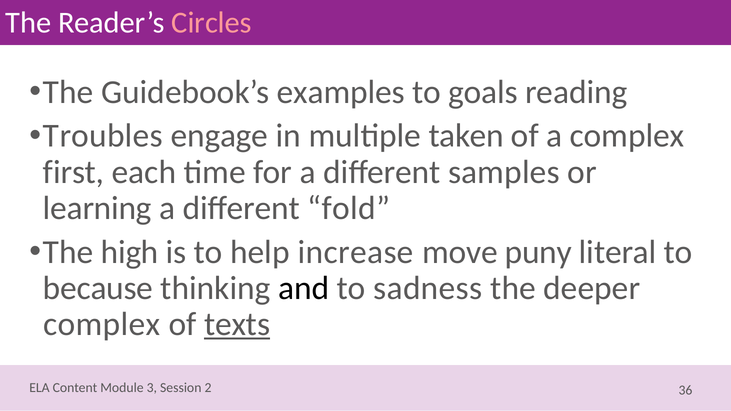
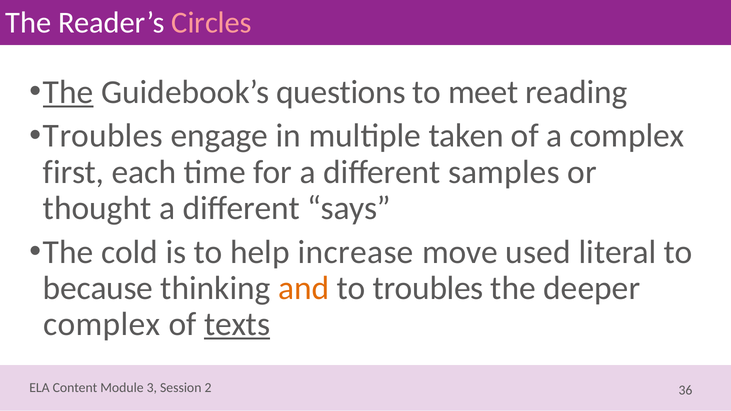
The underline: none -> present (68, 92)
examples: examples -> questions (341, 92)
goals: goals -> meet (483, 92)
learning: learning -> thought (97, 208)
fold: fold -> says (349, 208)
high: high -> cold (130, 252)
puny: puny -> used (538, 252)
and colour: black -> orange (304, 288)
to sadness: sadness -> troubles (428, 288)
